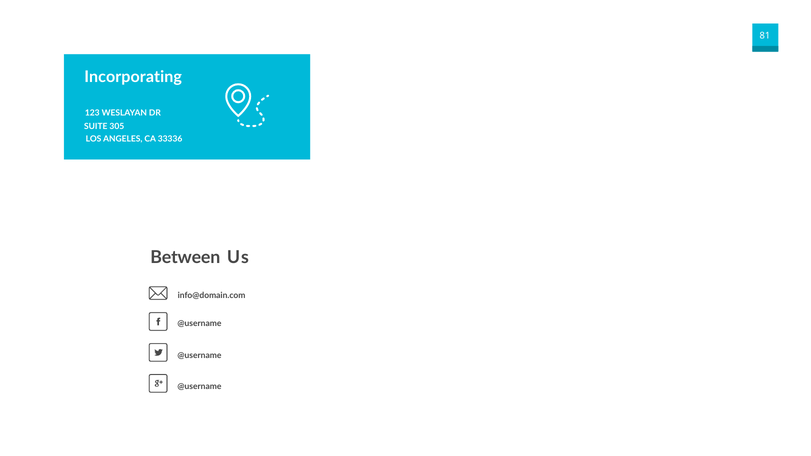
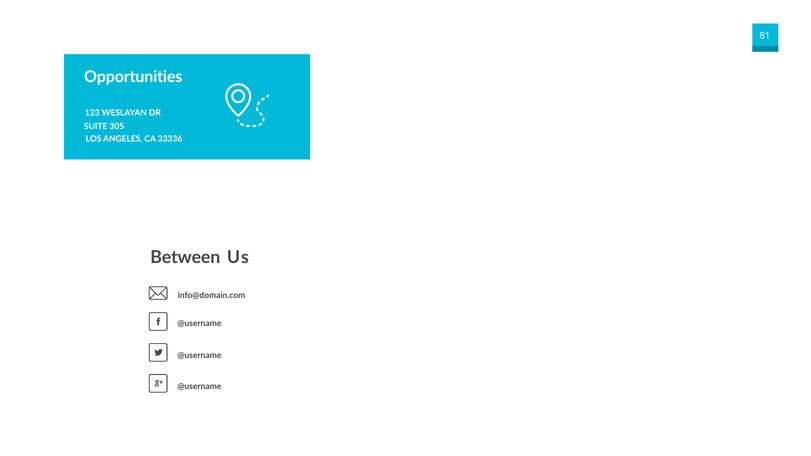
Incorporating: Incorporating -> Opportunities (133, 77)
